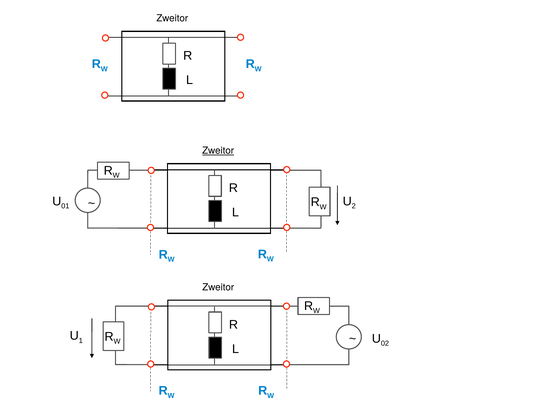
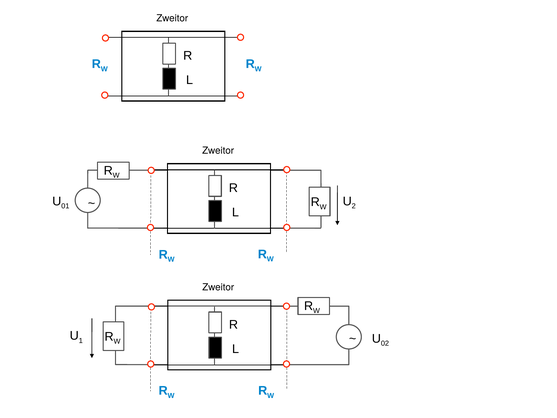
Zweitor underline: present -> none (218, 151)
